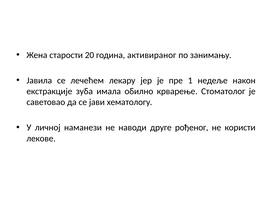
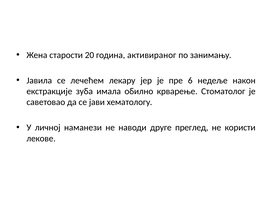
1: 1 -> 6 (190, 80)
рођенoг: рођенoг -> преглед (192, 128)
